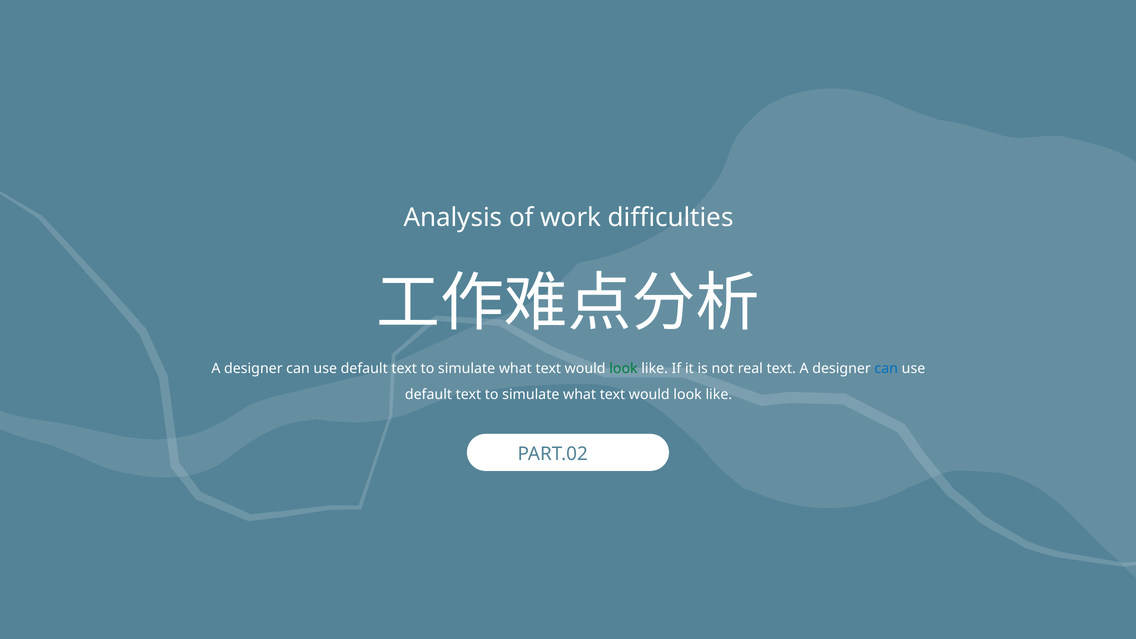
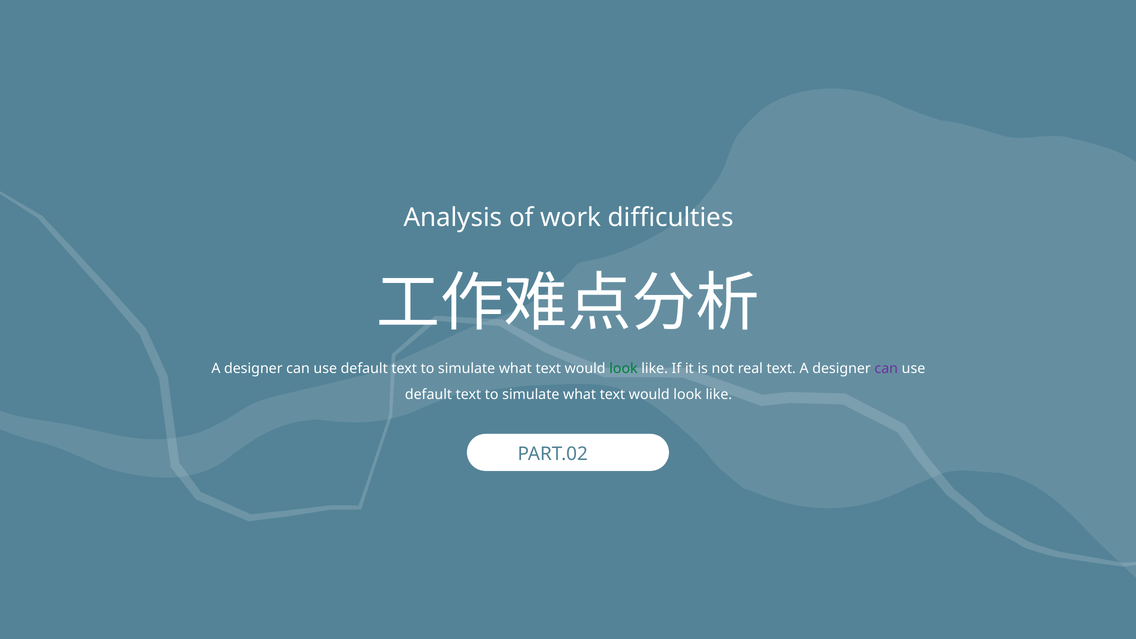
can colour: blue -> purple (886, 369)
